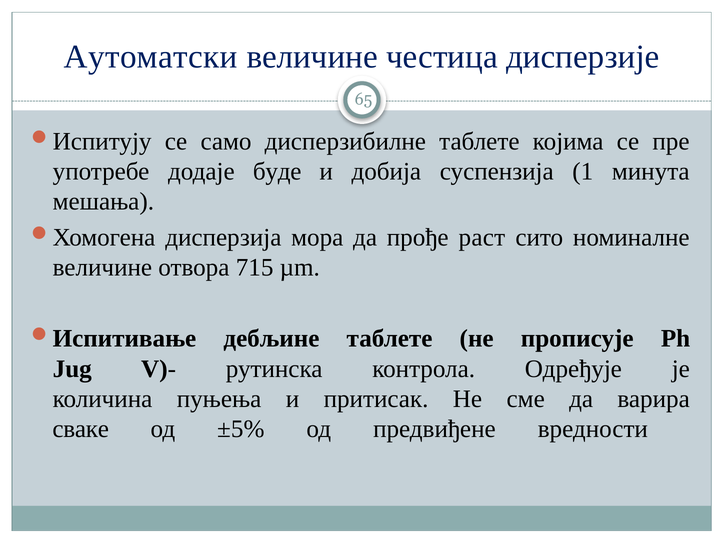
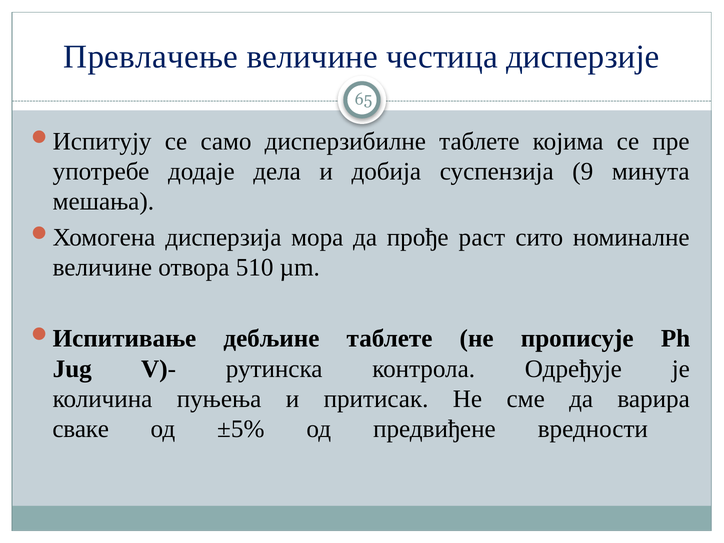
Аутоматски: Аутоматски -> Превлачење (151, 57)
буде: буде -> дела (277, 171)
1: 1 -> 9 (583, 171)
715: 715 -> 510 (255, 267)
